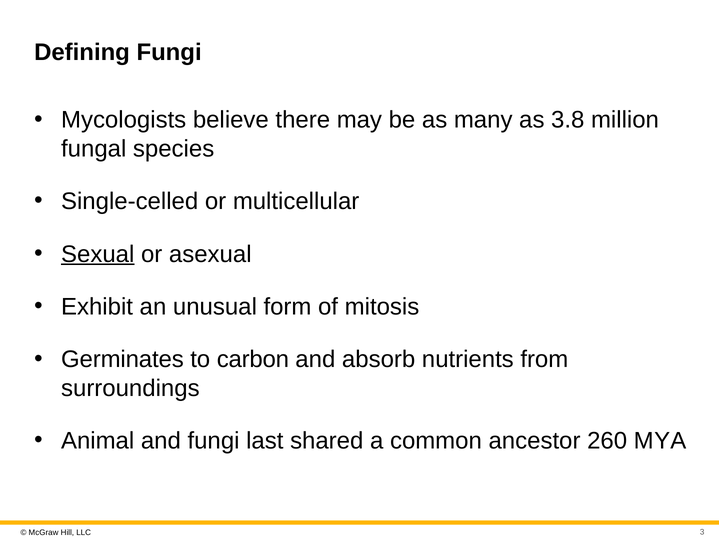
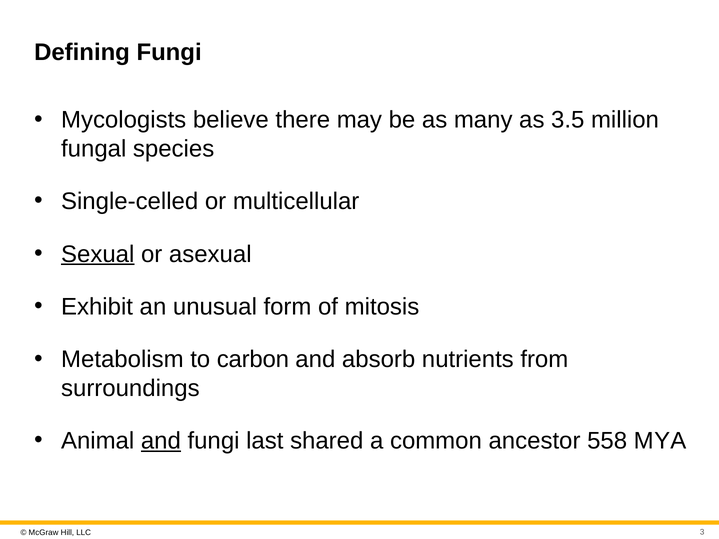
3.8: 3.8 -> 3.5 (568, 120)
Germinates: Germinates -> Metabolism (122, 360)
and underline: none -> present (161, 441)
260: 260 -> 558 (607, 441)
